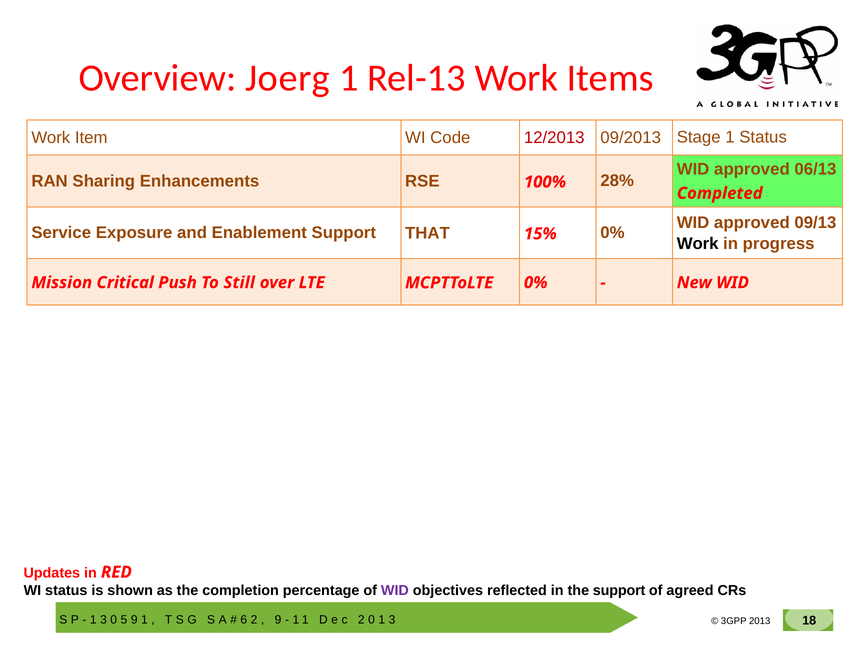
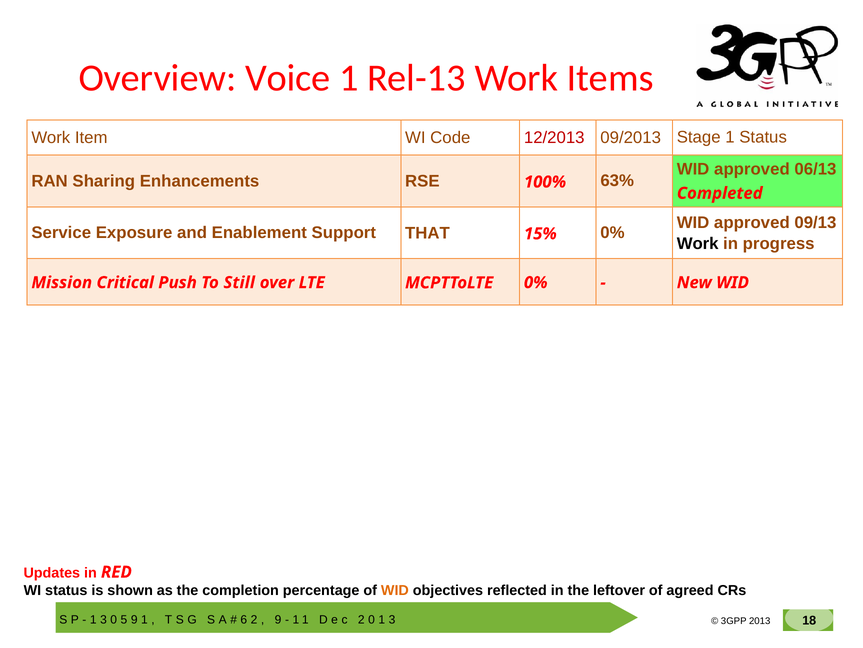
Joerg: Joerg -> Voice (288, 78)
28%: 28% -> 63% (617, 181)
WID colour: purple -> orange (395, 590)
the support: support -> leftover (619, 590)
